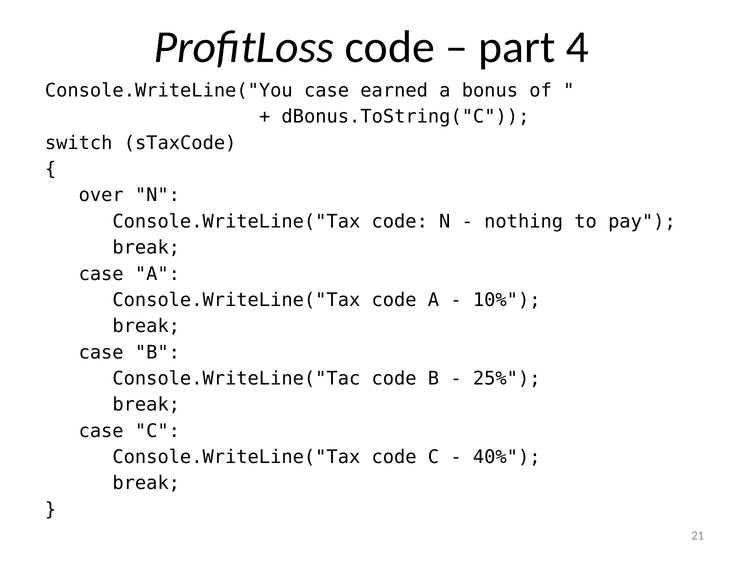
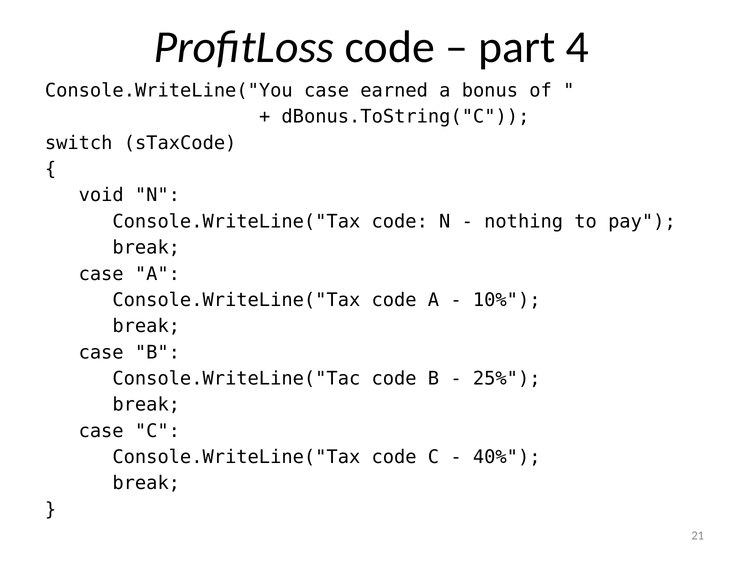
over: over -> void (101, 196)
